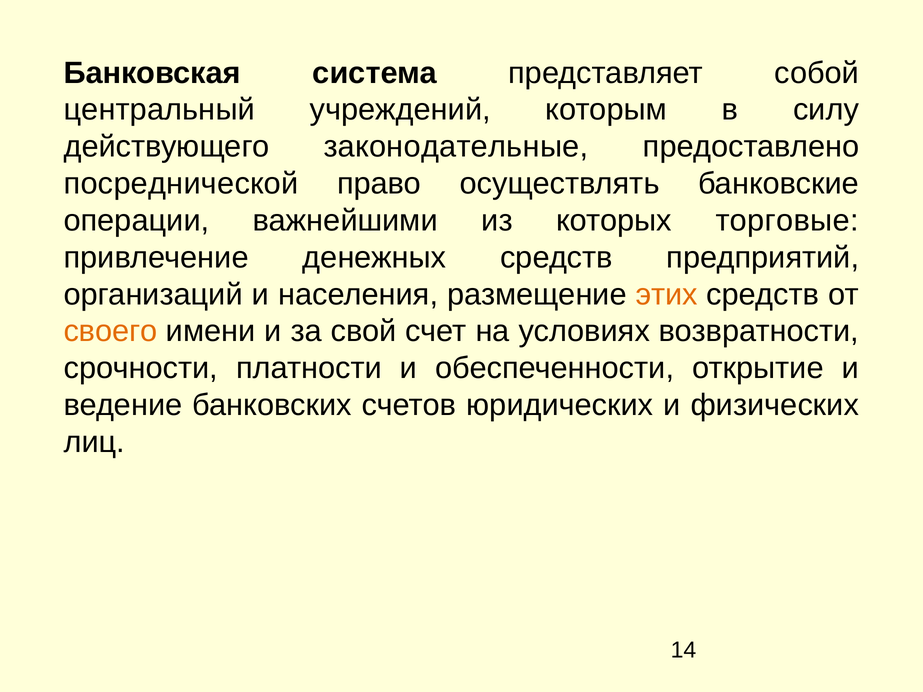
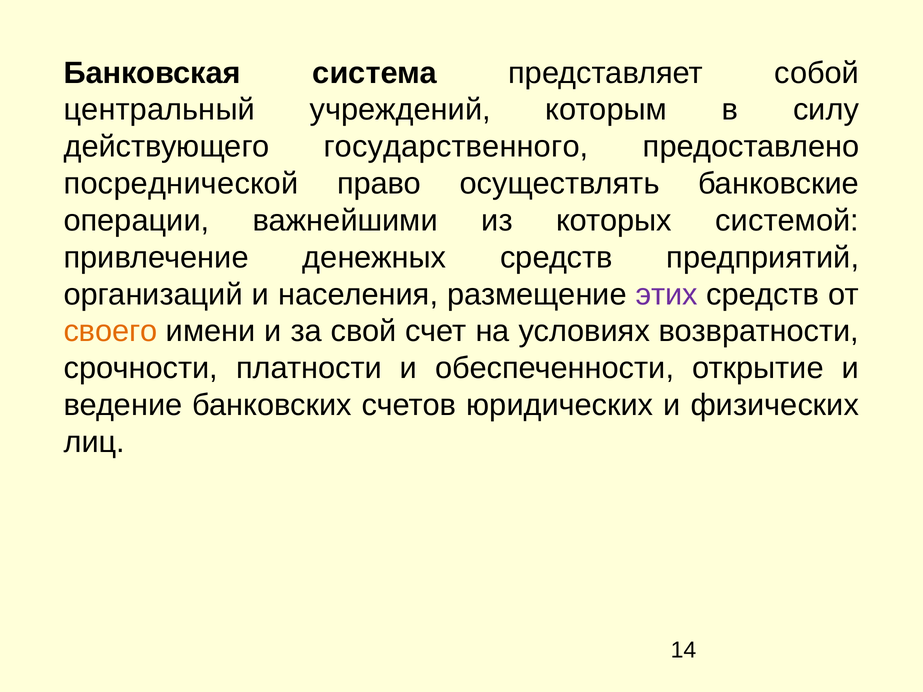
законодательные: законодательные -> государственного (456, 147)
торговые: торговые -> системой (787, 221)
этих colour: orange -> purple (667, 294)
